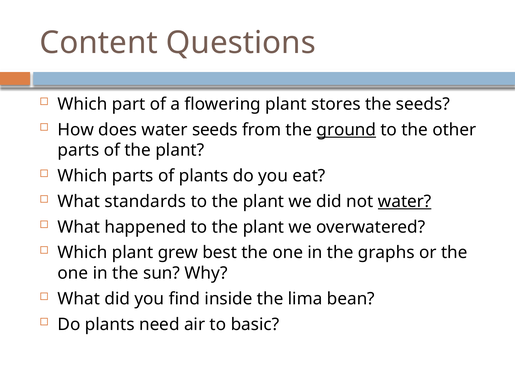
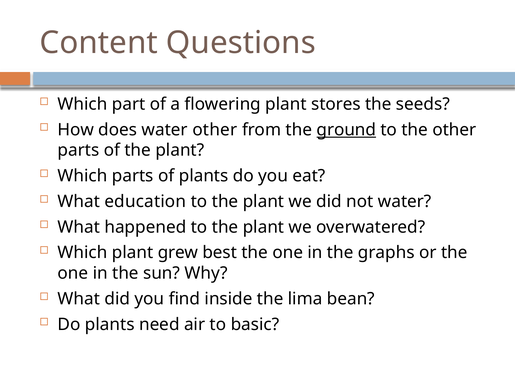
water seeds: seeds -> other (215, 130)
standards: standards -> education (145, 202)
water underline: present -> none (405, 202)
